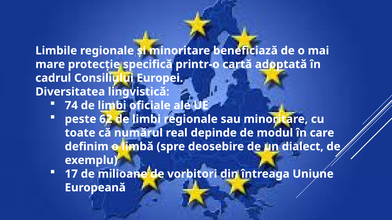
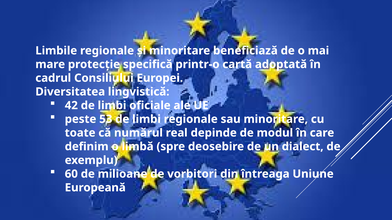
74: 74 -> 42 (71, 106)
62: 62 -> 53 (106, 119)
17: 17 -> 60 (71, 174)
